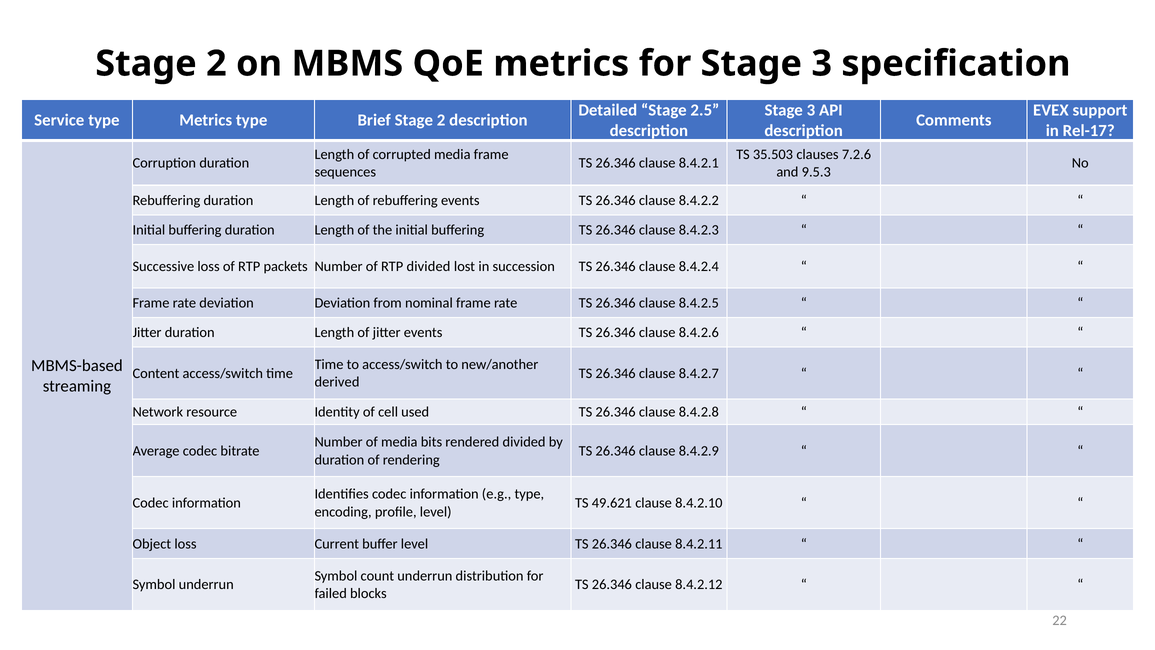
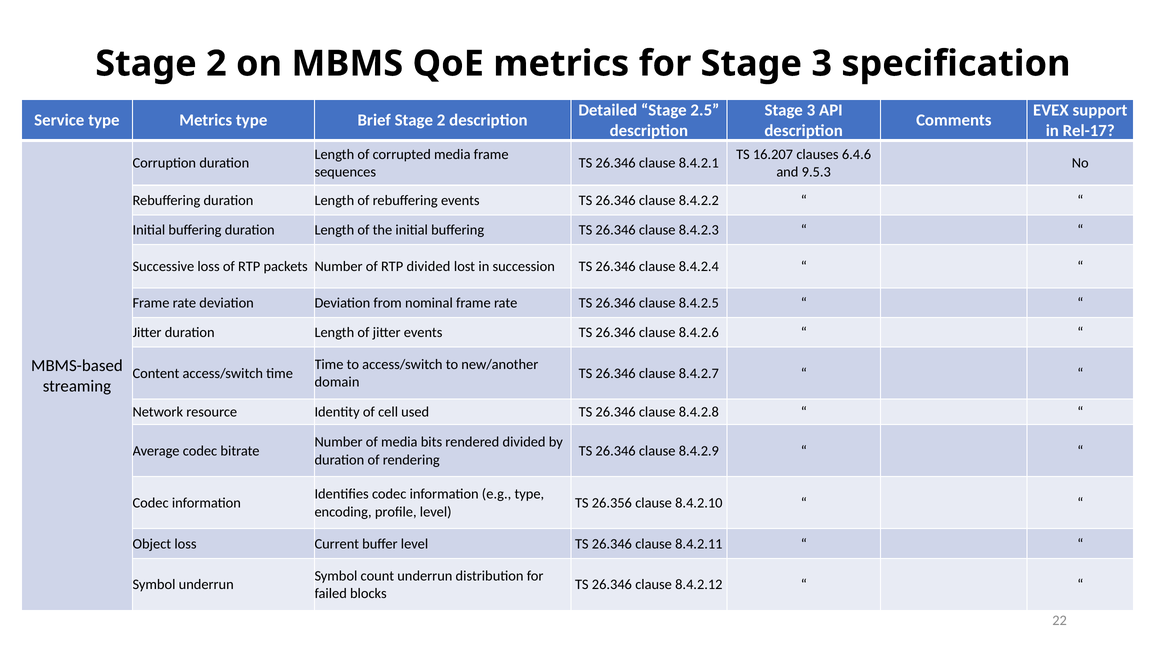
35.503: 35.503 -> 16.207 (773, 154)
7.2.6: 7.2.6 -> 6.4.6 (857, 154)
derived: derived -> domain (337, 382)
49.621: 49.621 -> 26.356 (612, 503)
